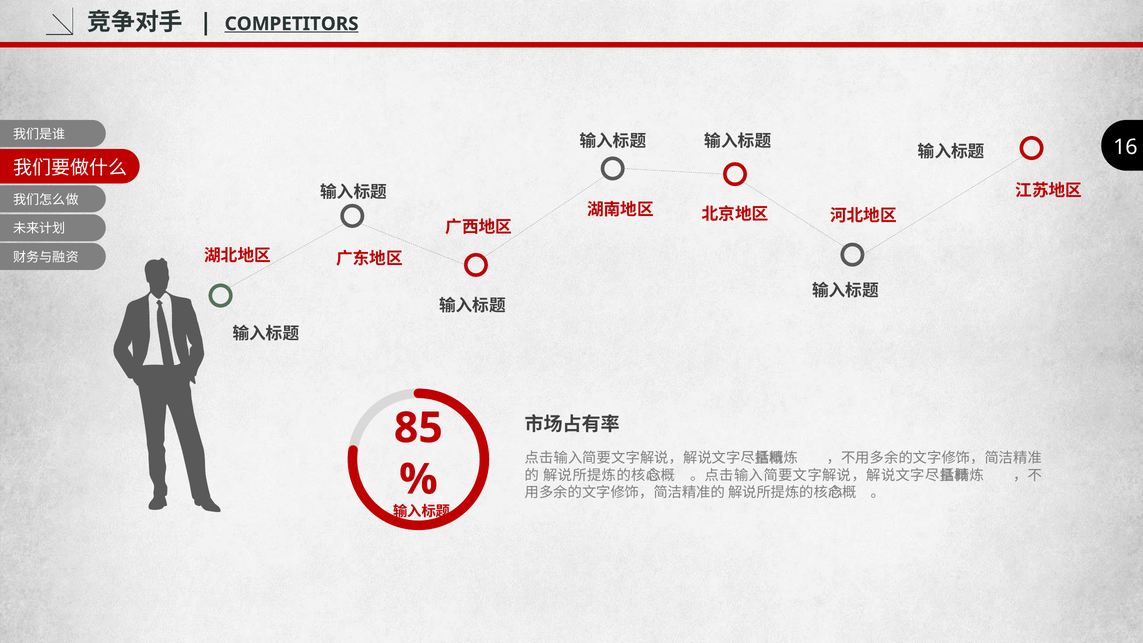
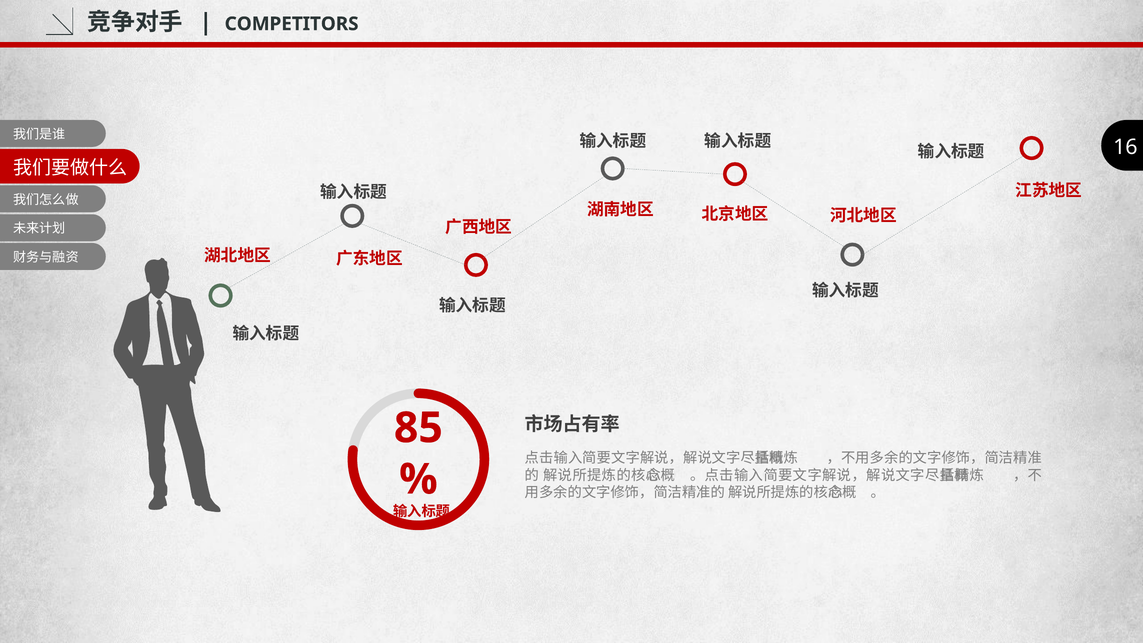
COMPETITORS underline: present -> none (292, 24)
